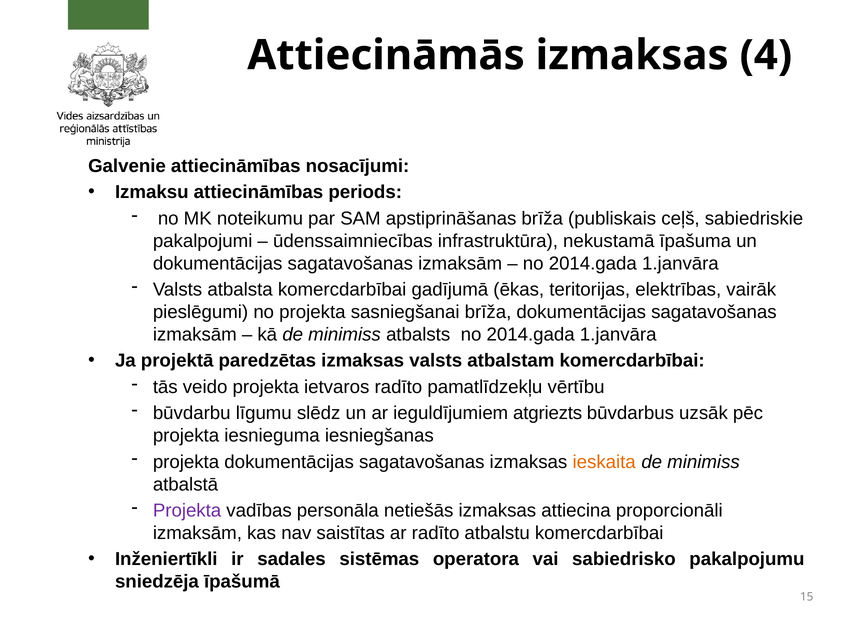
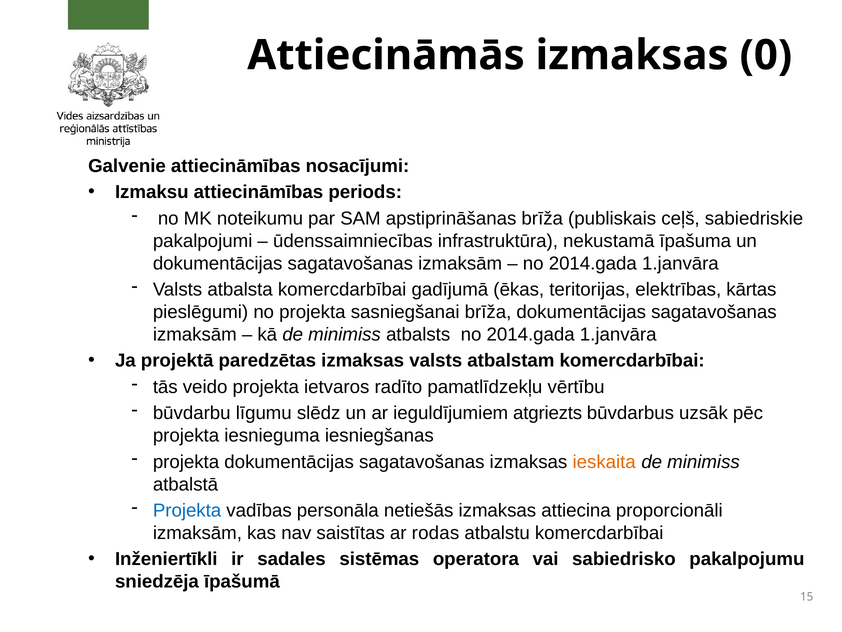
4: 4 -> 0 (766, 55)
vairāk: vairāk -> kārtas (751, 289)
Projekta colour: purple -> blue (187, 510)
ar radīto: radīto -> rodas (435, 533)
